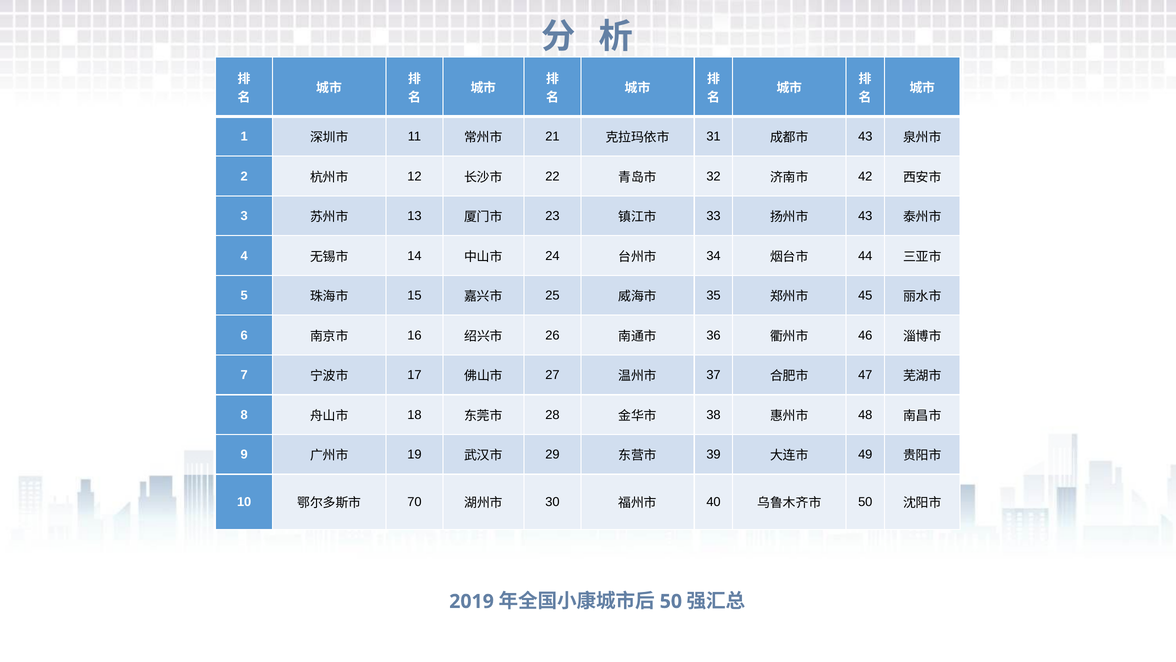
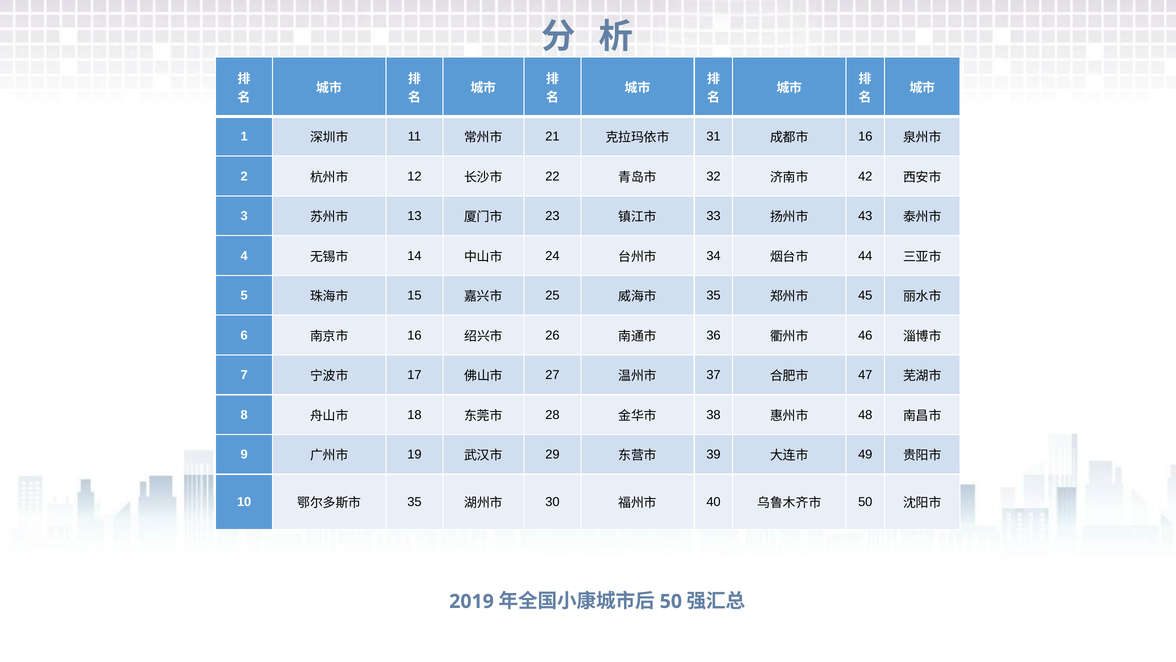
43: 43 -> 16 (865, 136)
70: 70 -> 35 (414, 502)
